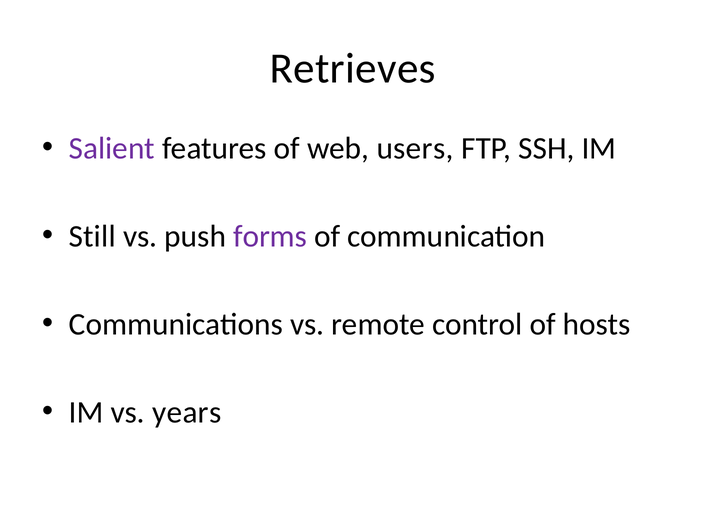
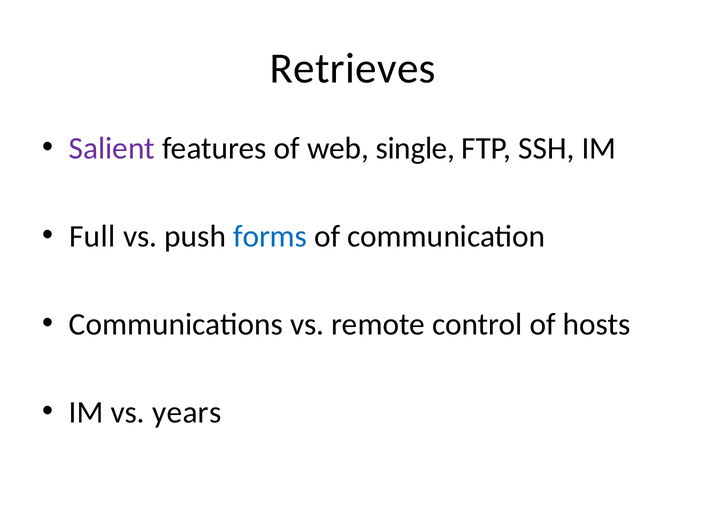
users: users -> single (415, 148)
Still: Still -> Full (92, 236)
forms colour: purple -> blue (270, 236)
